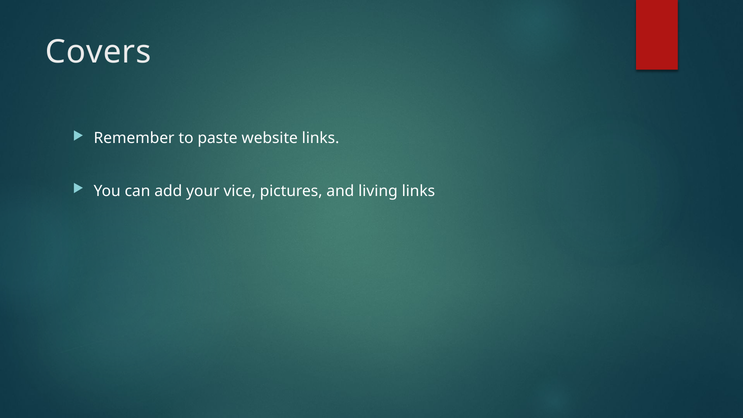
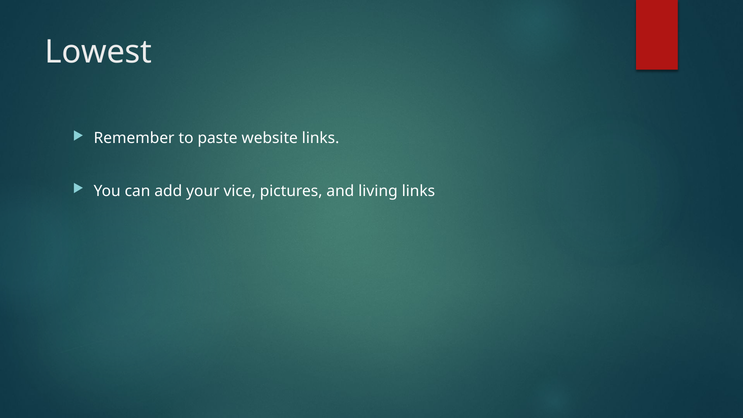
Covers: Covers -> Lowest (98, 52)
